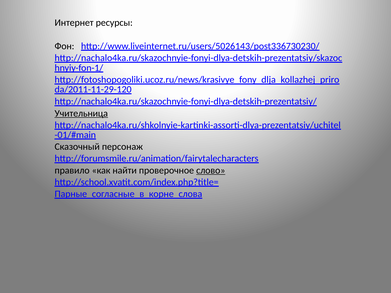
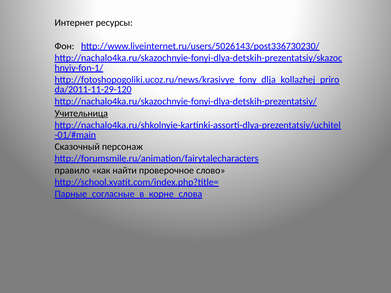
слово underline: present -> none (211, 171)
